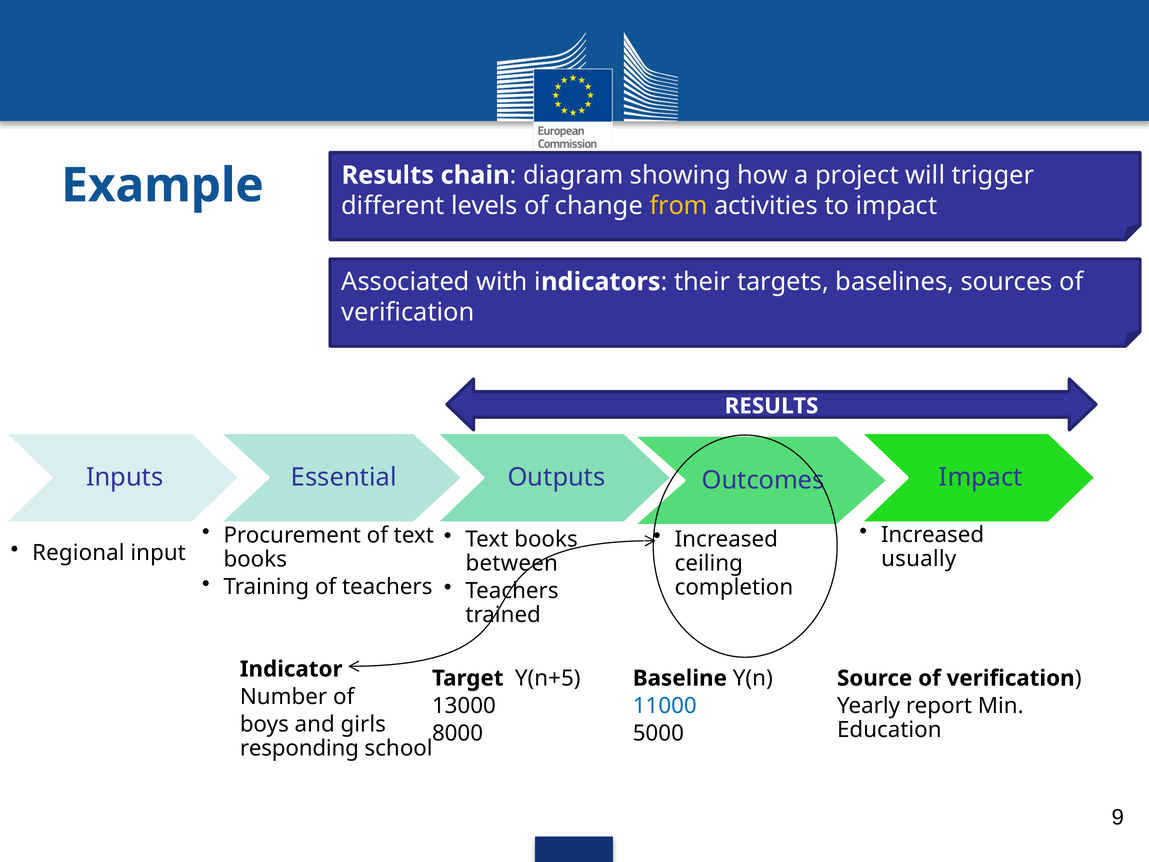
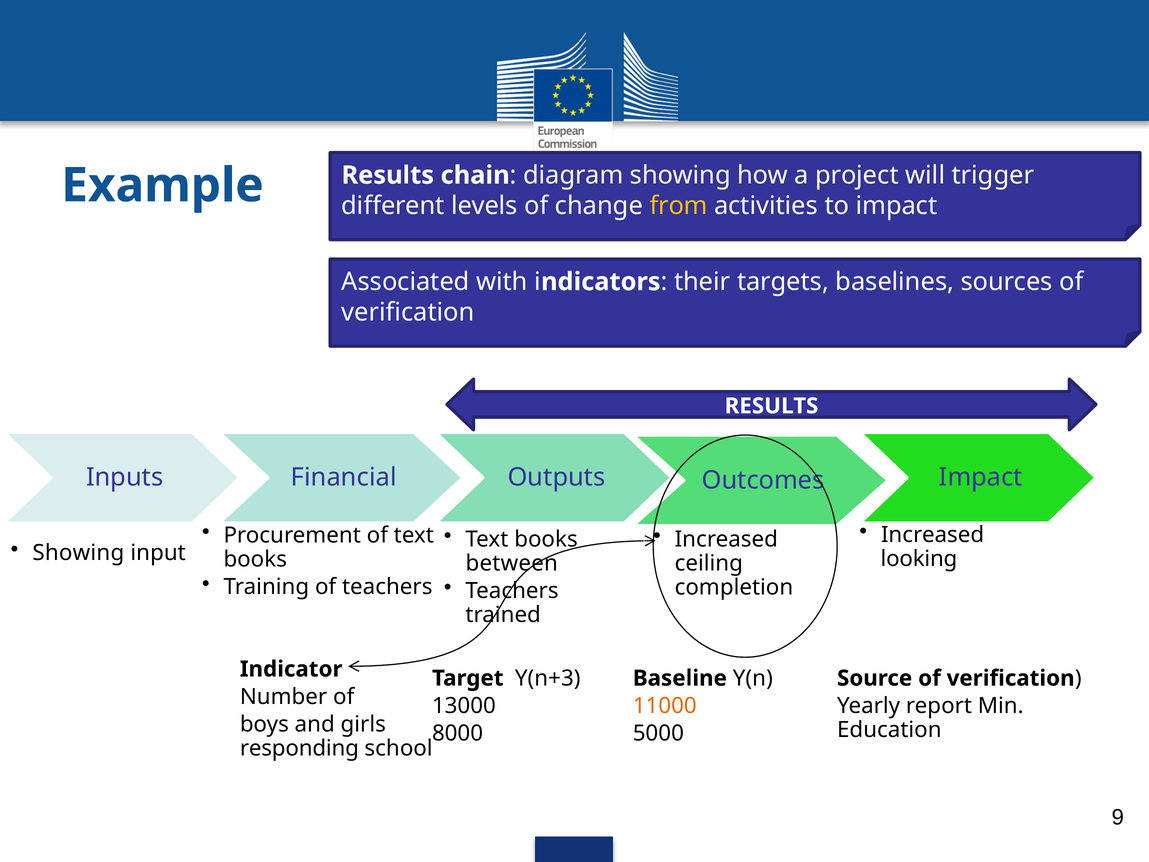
Essential: Essential -> Financial (344, 477)
Regional: Regional -> Showing (78, 553)
usually: usually -> looking (919, 559)
Y(n+5: Y(n+5 -> Y(n+3 (548, 678)
11000 colour: blue -> orange (665, 706)
